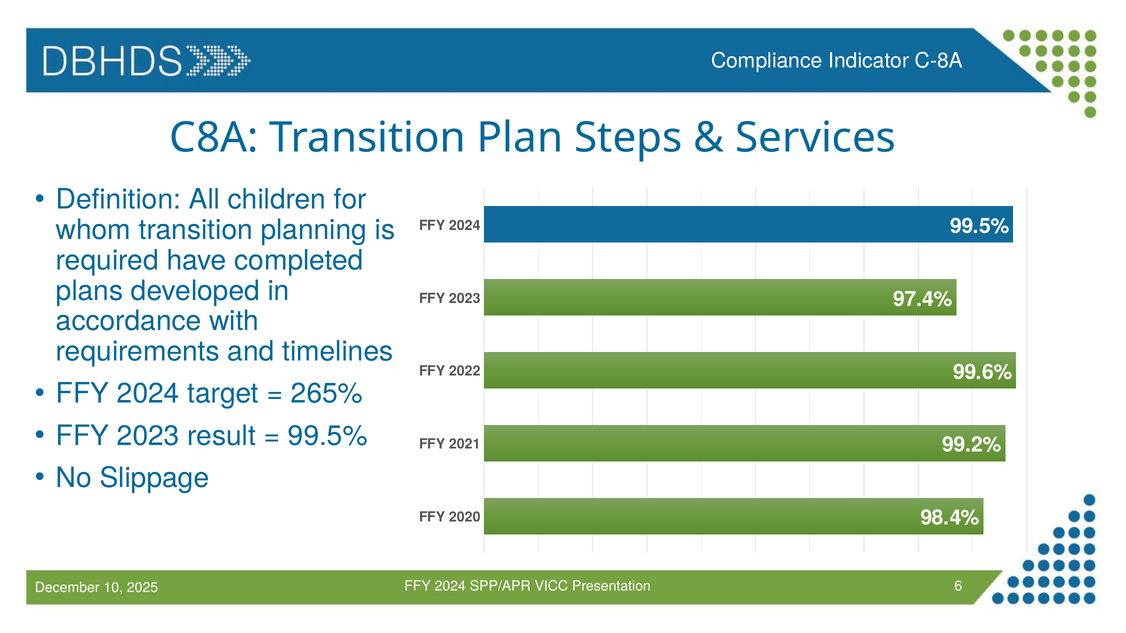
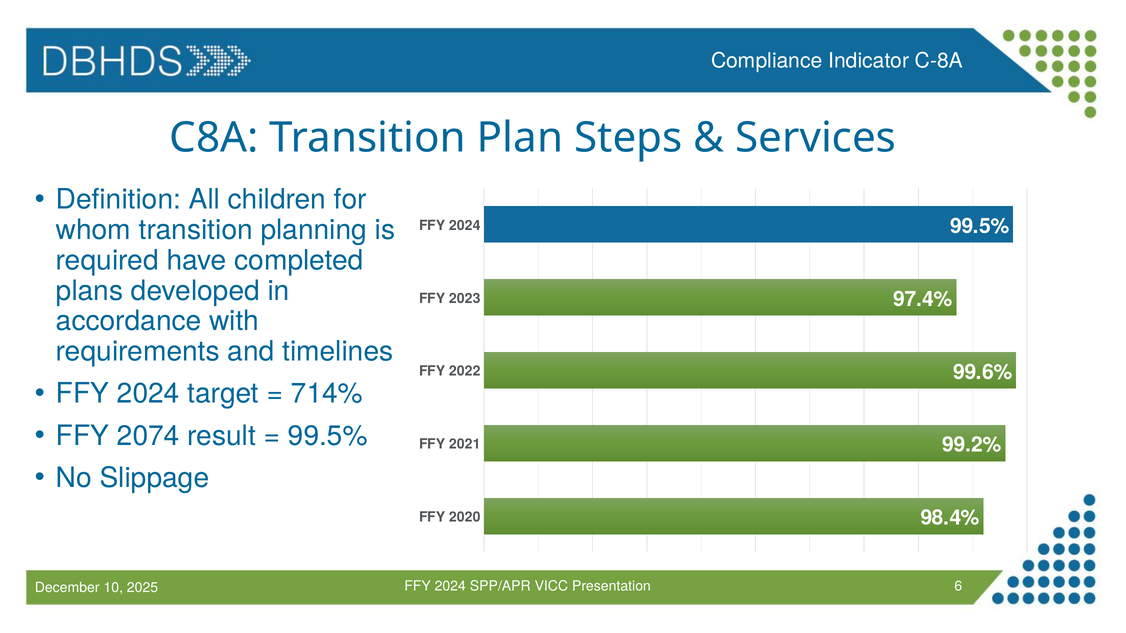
265%: 265% -> 714% (327, 394)
2023: 2023 -> 2074 (148, 436)
